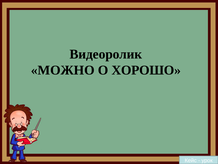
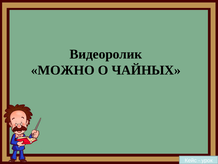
ХОРОШО: ХОРОШО -> ЧАЙНЫХ (146, 70)
